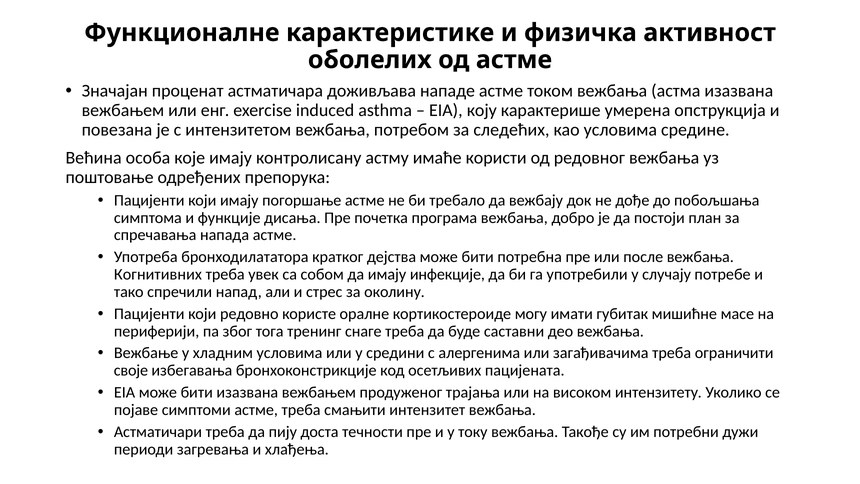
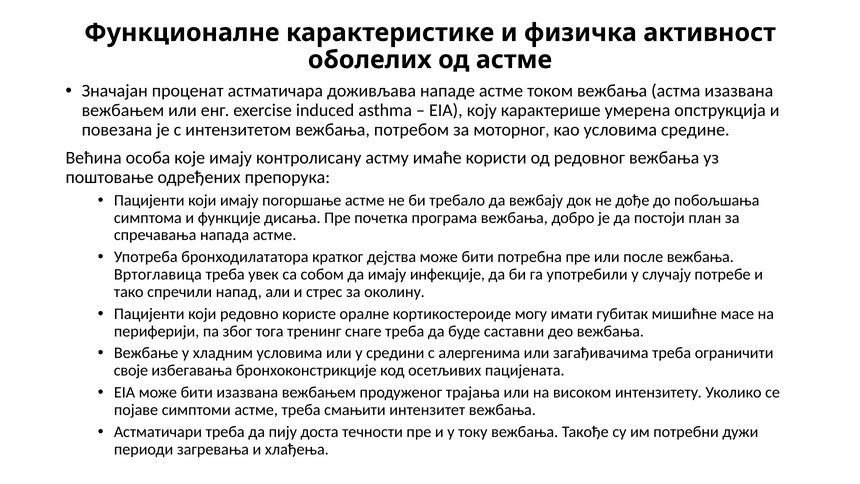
следећих: следећих -> моторног (512, 130)
Когнитивних: Когнитивних -> Вртоглавица (158, 274)
